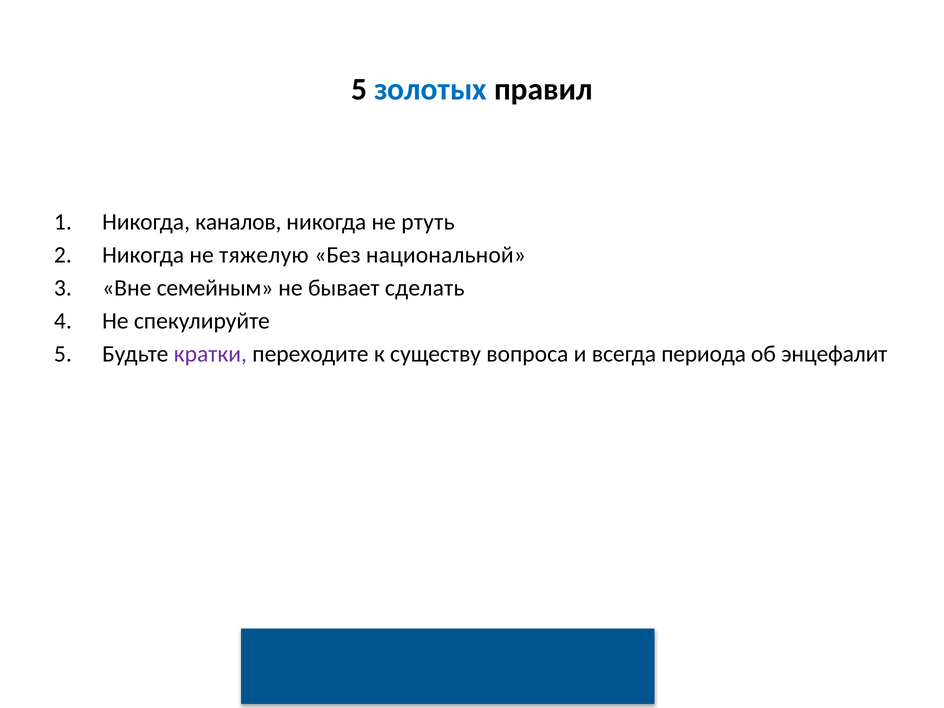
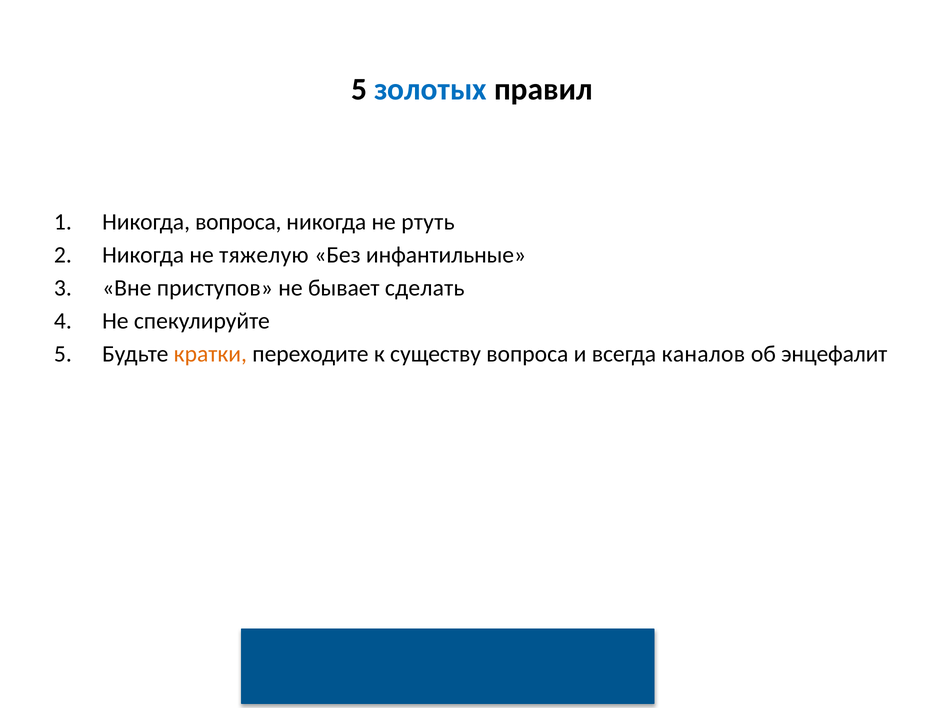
Никогда каналов: каналов -> вопроса (238, 222)
национальной: национальной -> инфантильные (446, 255)
семейным: семейным -> приступов (215, 288)
кратки colour: purple -> orange (210, 354)
периода: периода -> каналов (703, 354)
